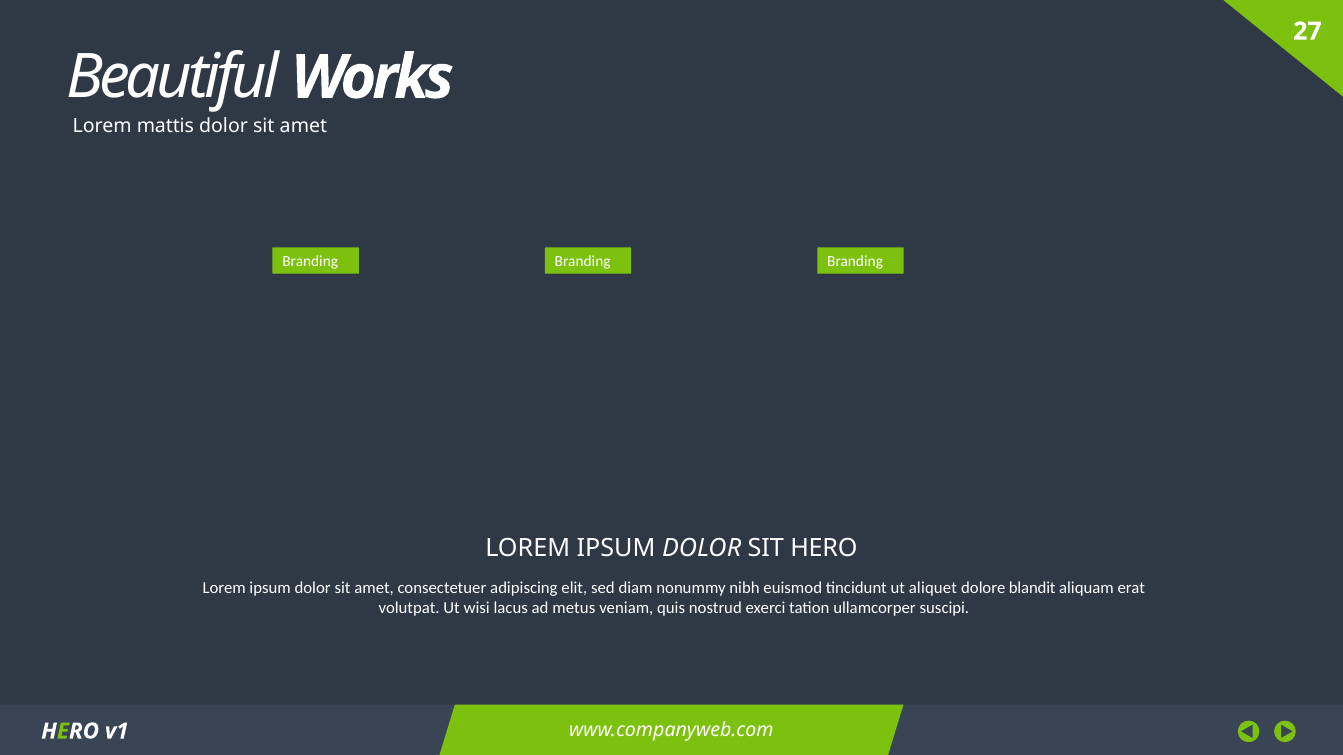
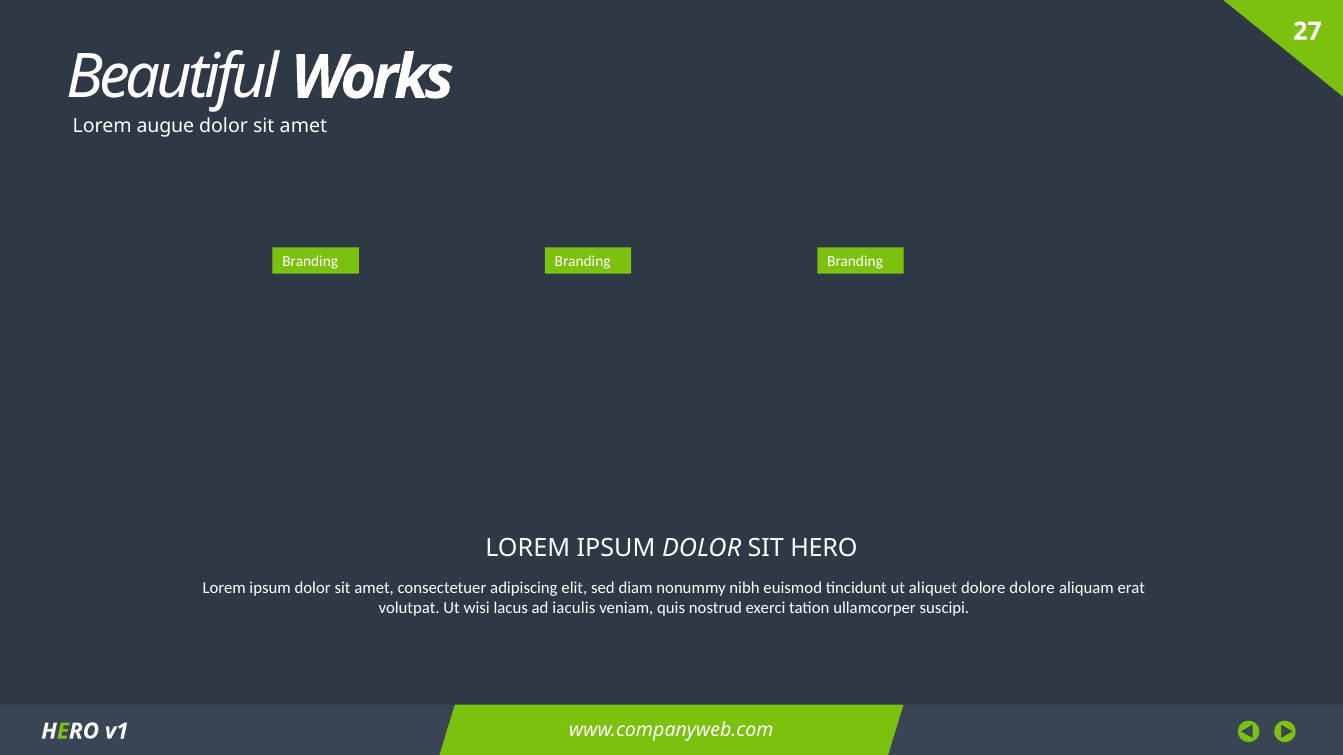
mattis: mattis -> augue (165, 126)
dolore blandit: blandit -> dolore (1032, 588)
metus: metus -> iaculis (574, 608)
